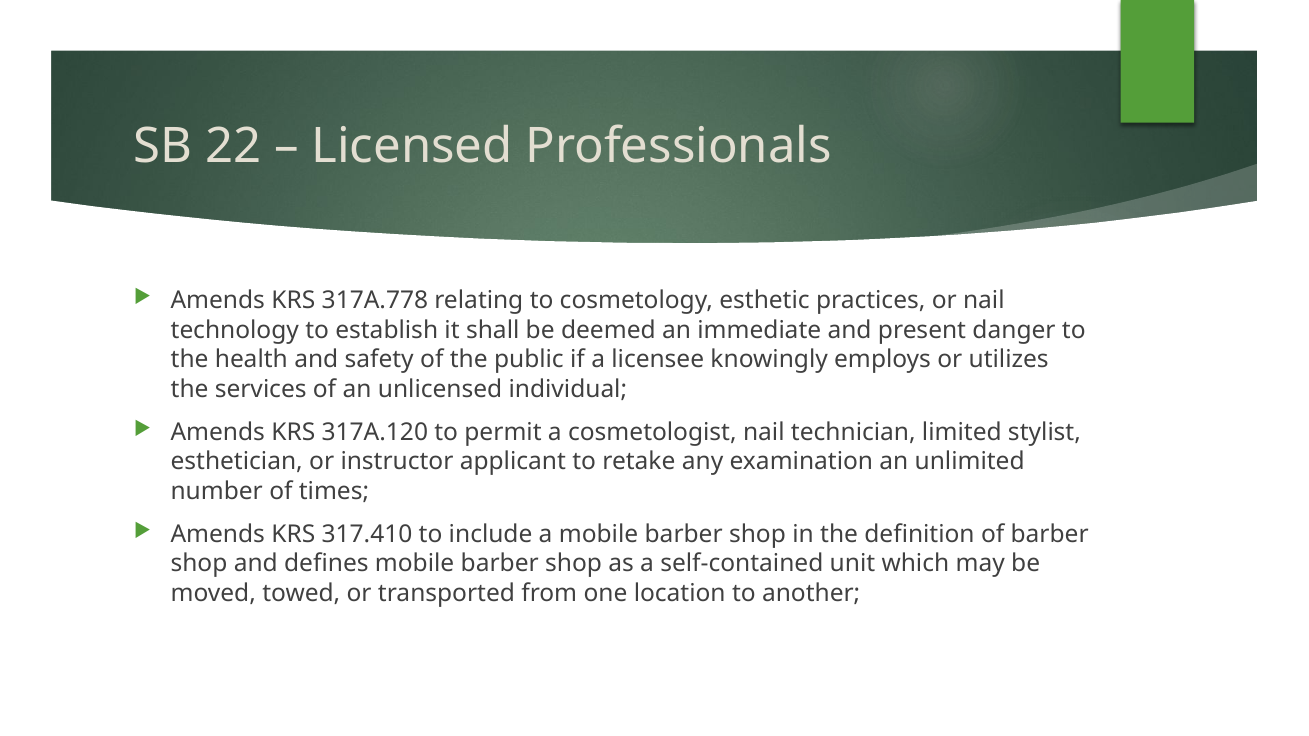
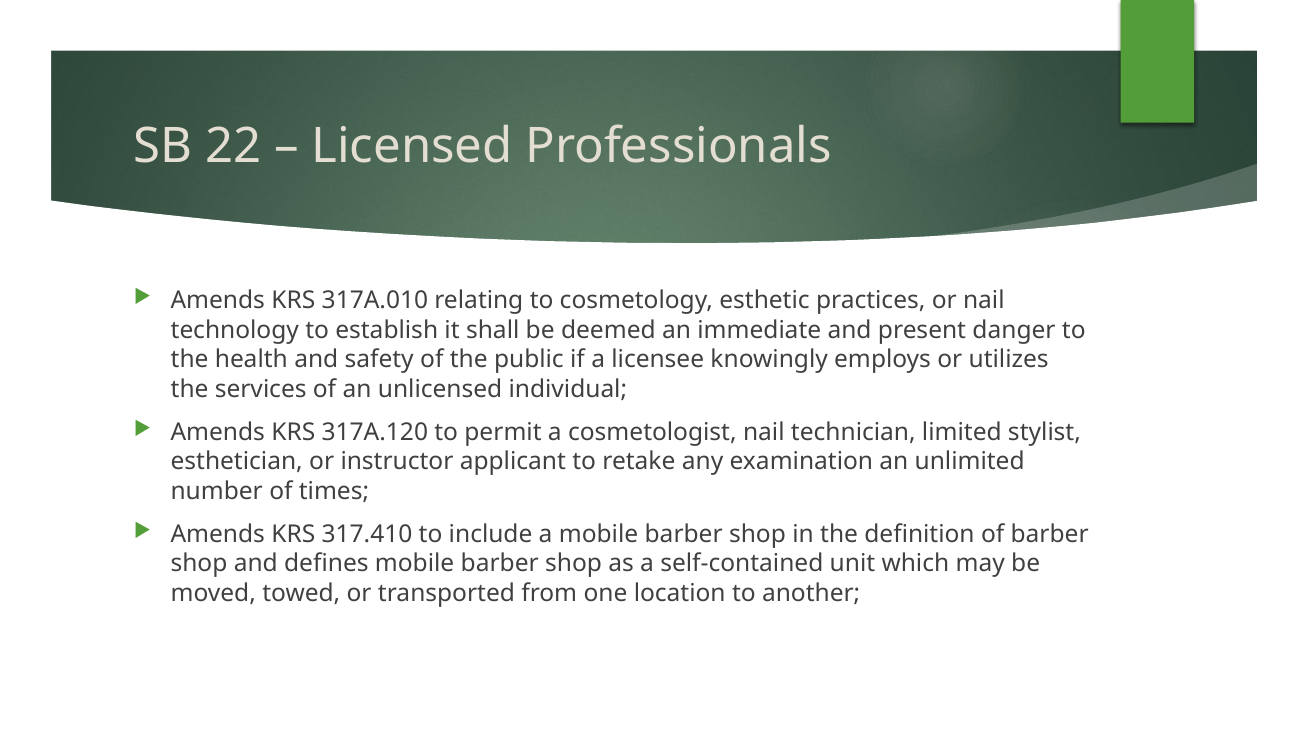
317A.778: 317A.778 -> 317A.010 (375, 301)
